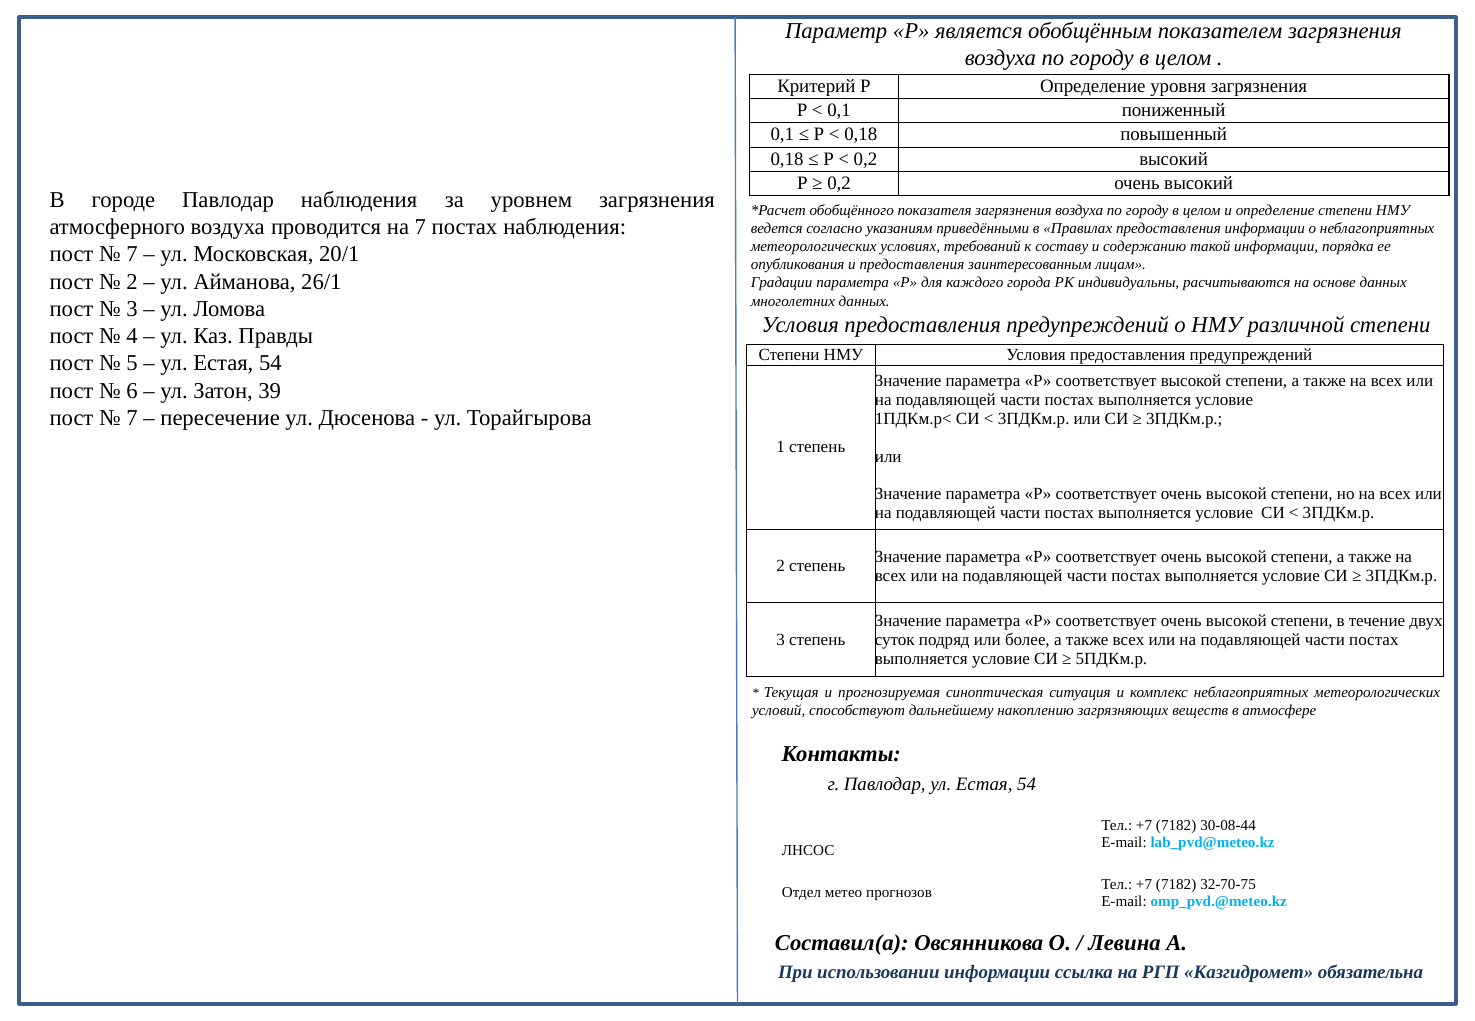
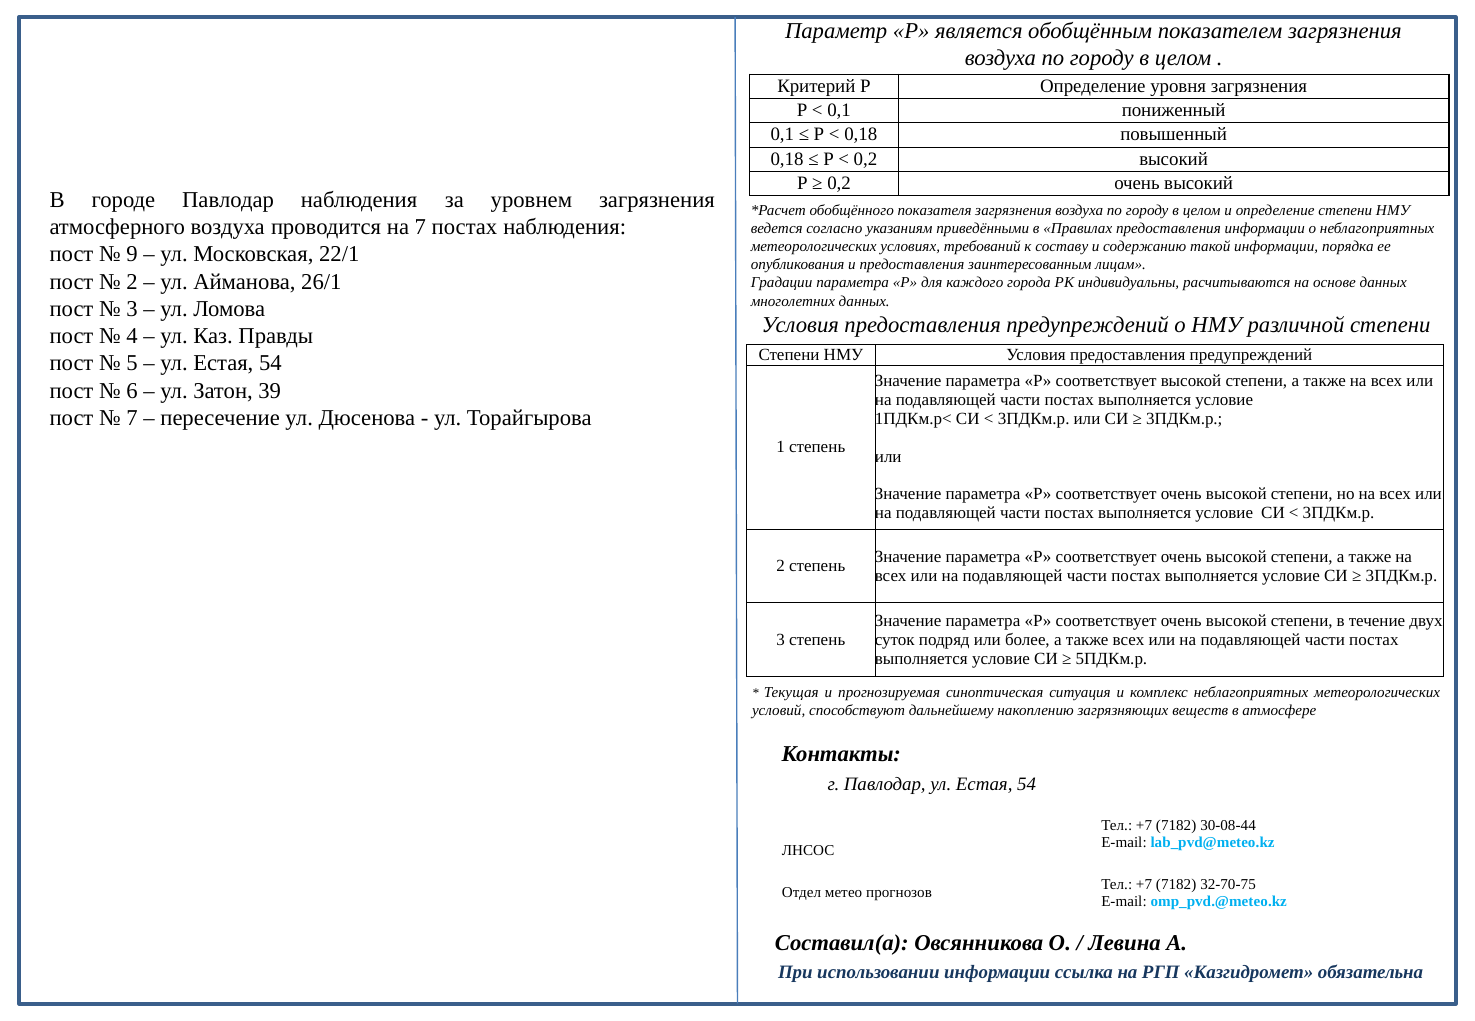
7: 7 -> 9 (132, 254)
20/1: 20/1 -> 22/1 (339, 254)
